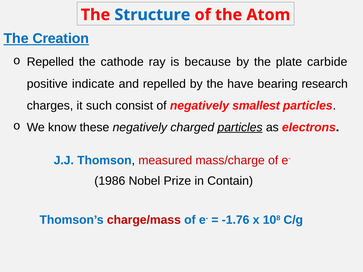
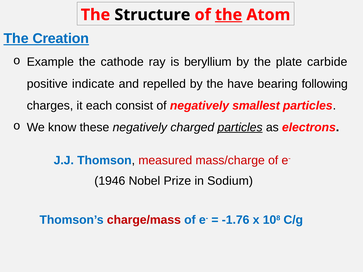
Structure colour: blue -> black (152, 15)
the underline: none -> present (229, 15)
Repelled: Repelled -> Example (50, 62)
because: because -> beryllium (208, 62)
research: research -> following (325, 84)
such: such -> each (99, 106)
1986: 1986 -> 1946 (110, 181)
Contain: Contain -> Sodium (230, 181)
